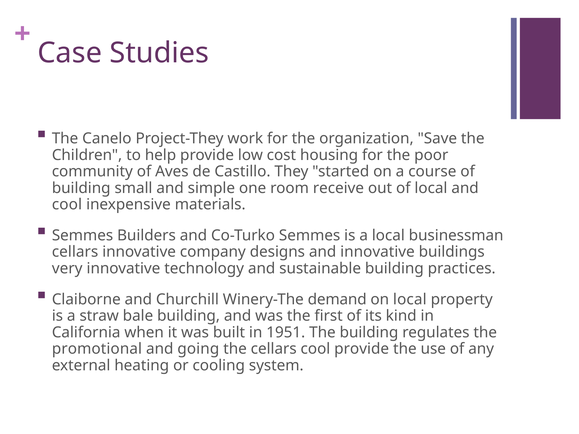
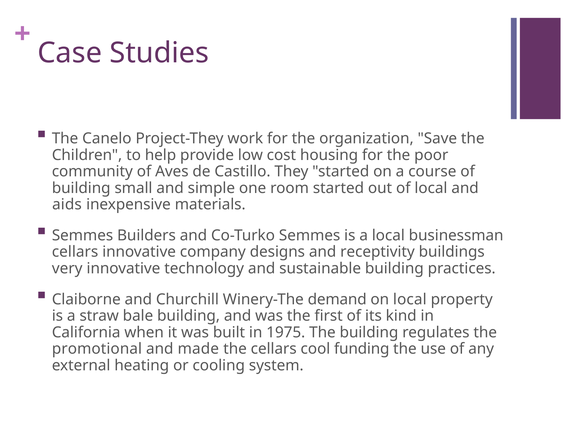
room receive: receive -> started (338, 188)
cool: cool -> aids (67, 205)
and innovative: innovative -> receptivity (378, 252)
1951: 1951 -> 1975 (286, 333)
going: going -> made (198, 349)
cool provide: provide -> funding (362, 349)
